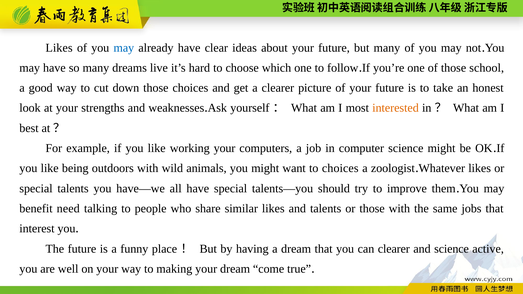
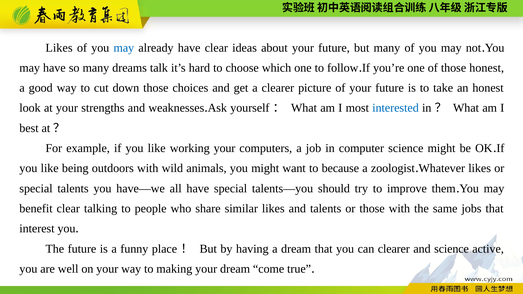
live: live -> talk (159, 68)
those school: school -> honest (487, 68)
interested colour: orange -> blue (396, 108)
to choices: choices -> because (340, 169)
benefit need: need -> clear (68, 209)
